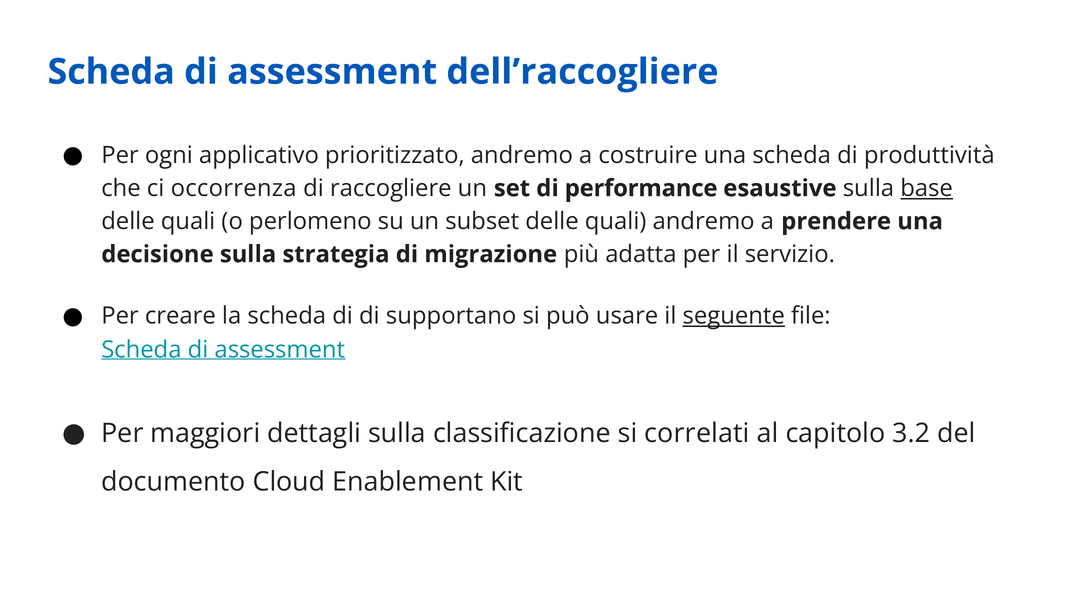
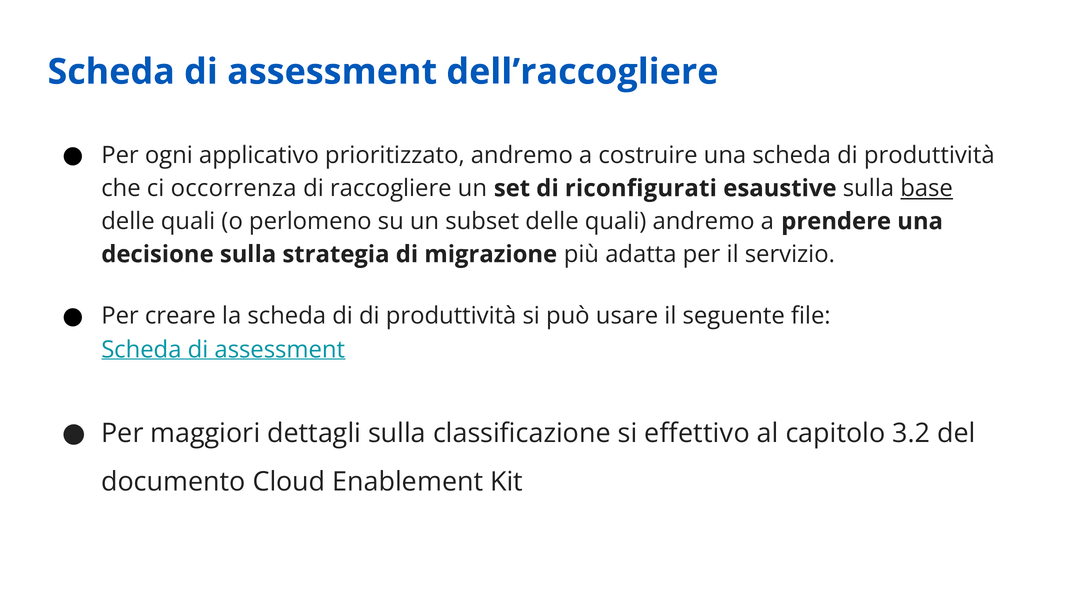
performance: performance -> riconfigurati (641, 188)
di di supportano: supportano -> produttività (451, 316)
seguente underline: present -> none (734, 316)
correlati: correlati -> effettivo (697, 433)
